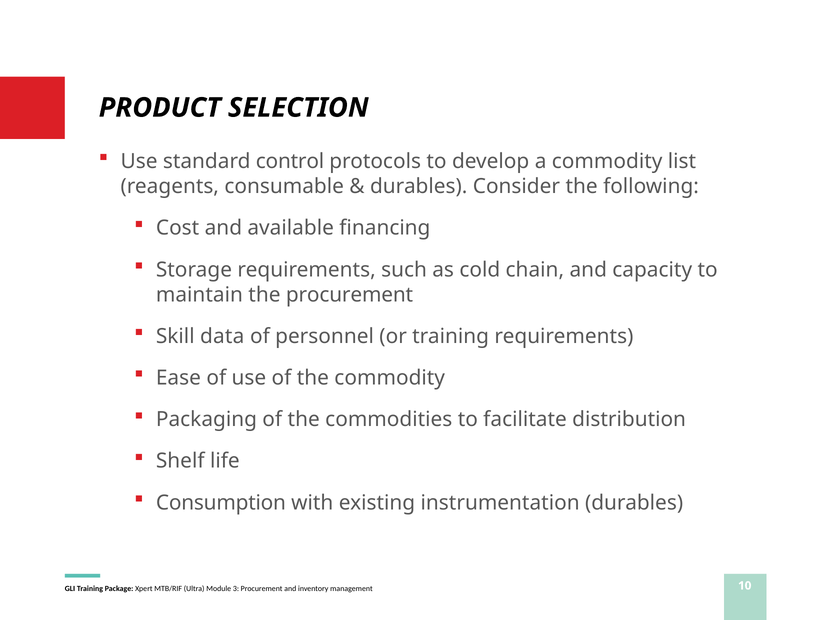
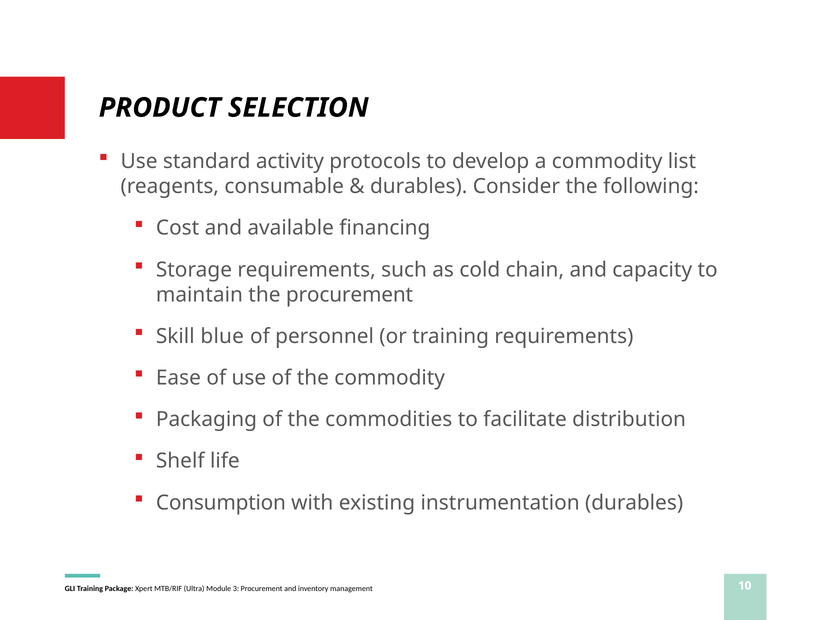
control: control -> activity (290, 161)
data: data -> blue (222, 336)
